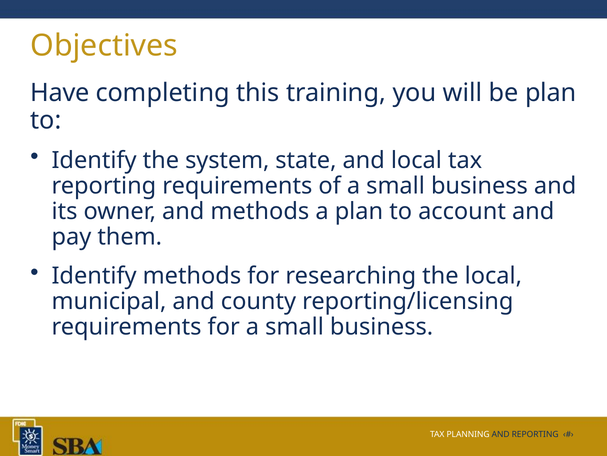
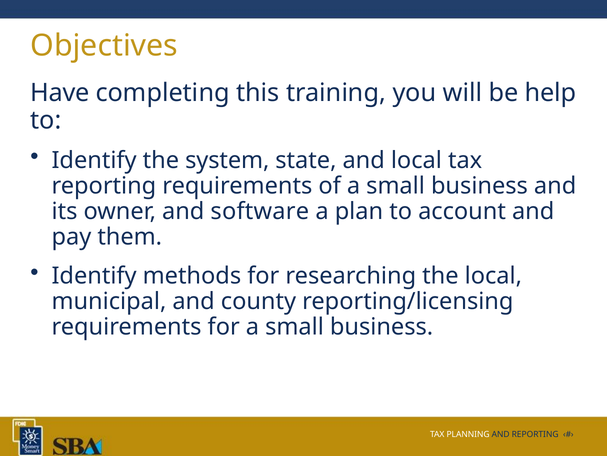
be plan: plan -> help (551, 93)
and methods: methods -> software (260, 211)
